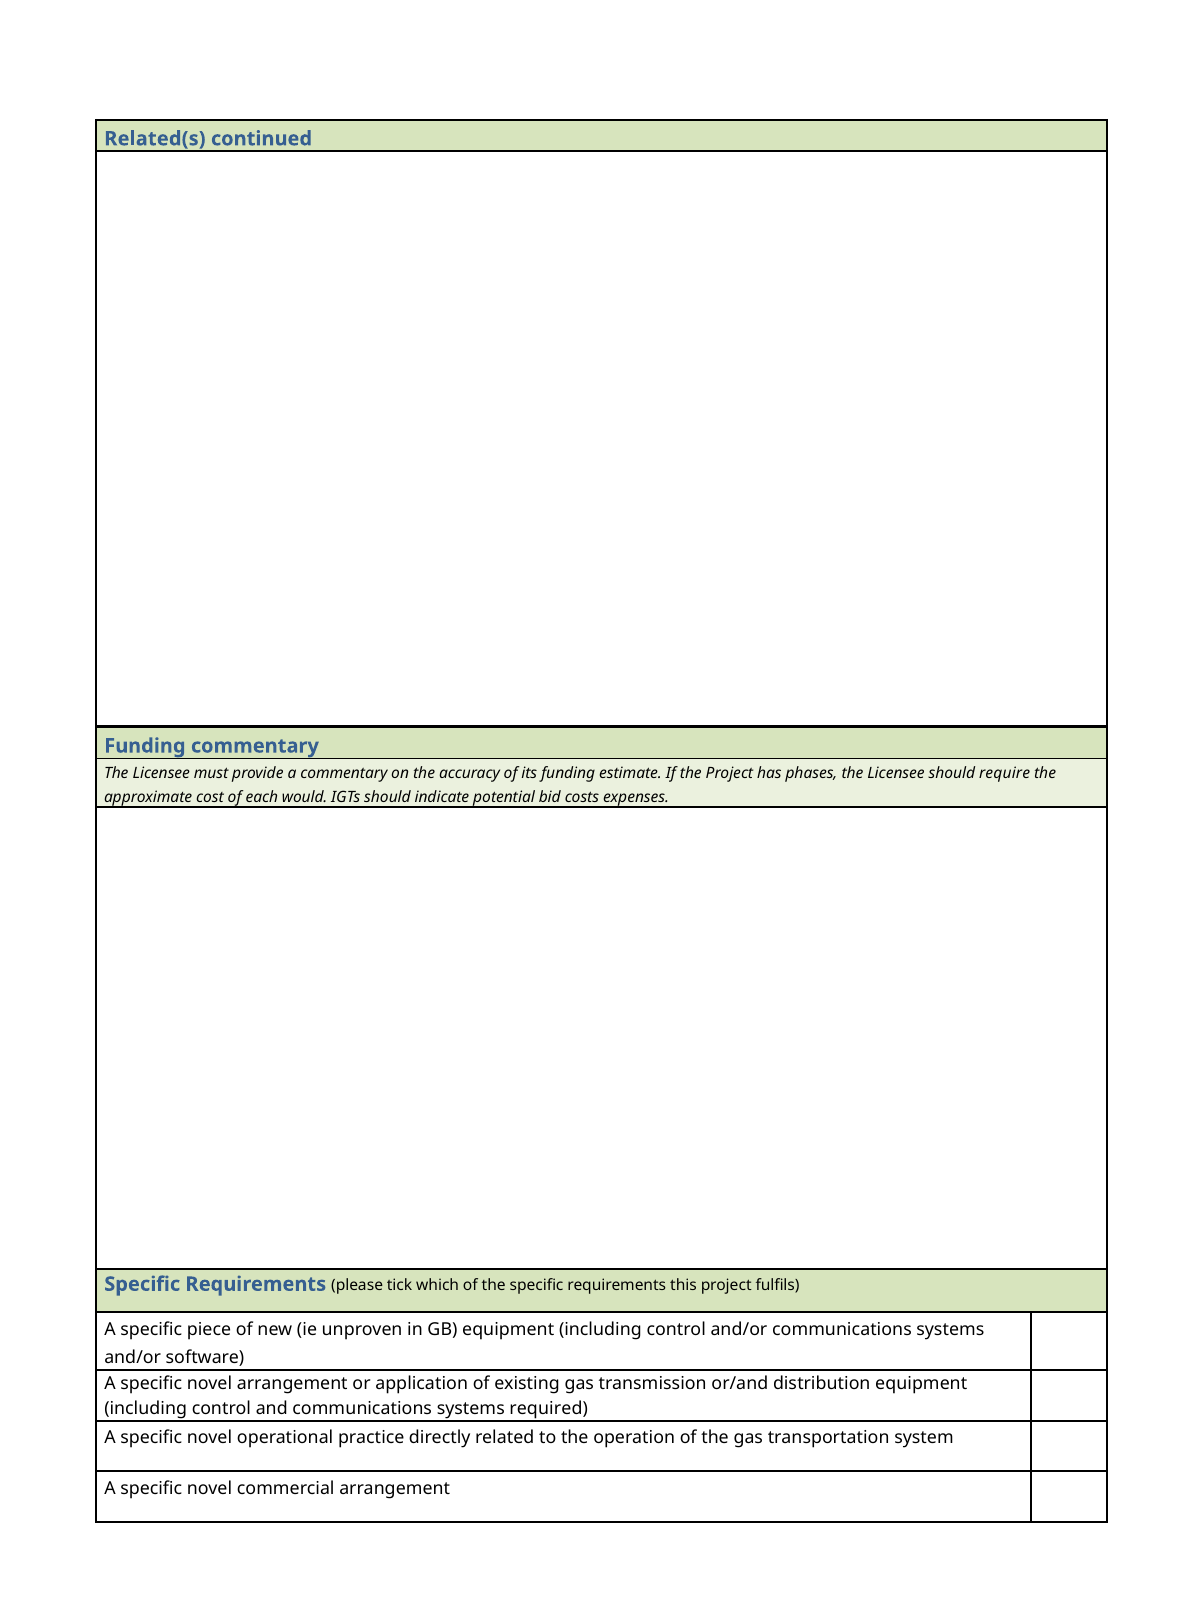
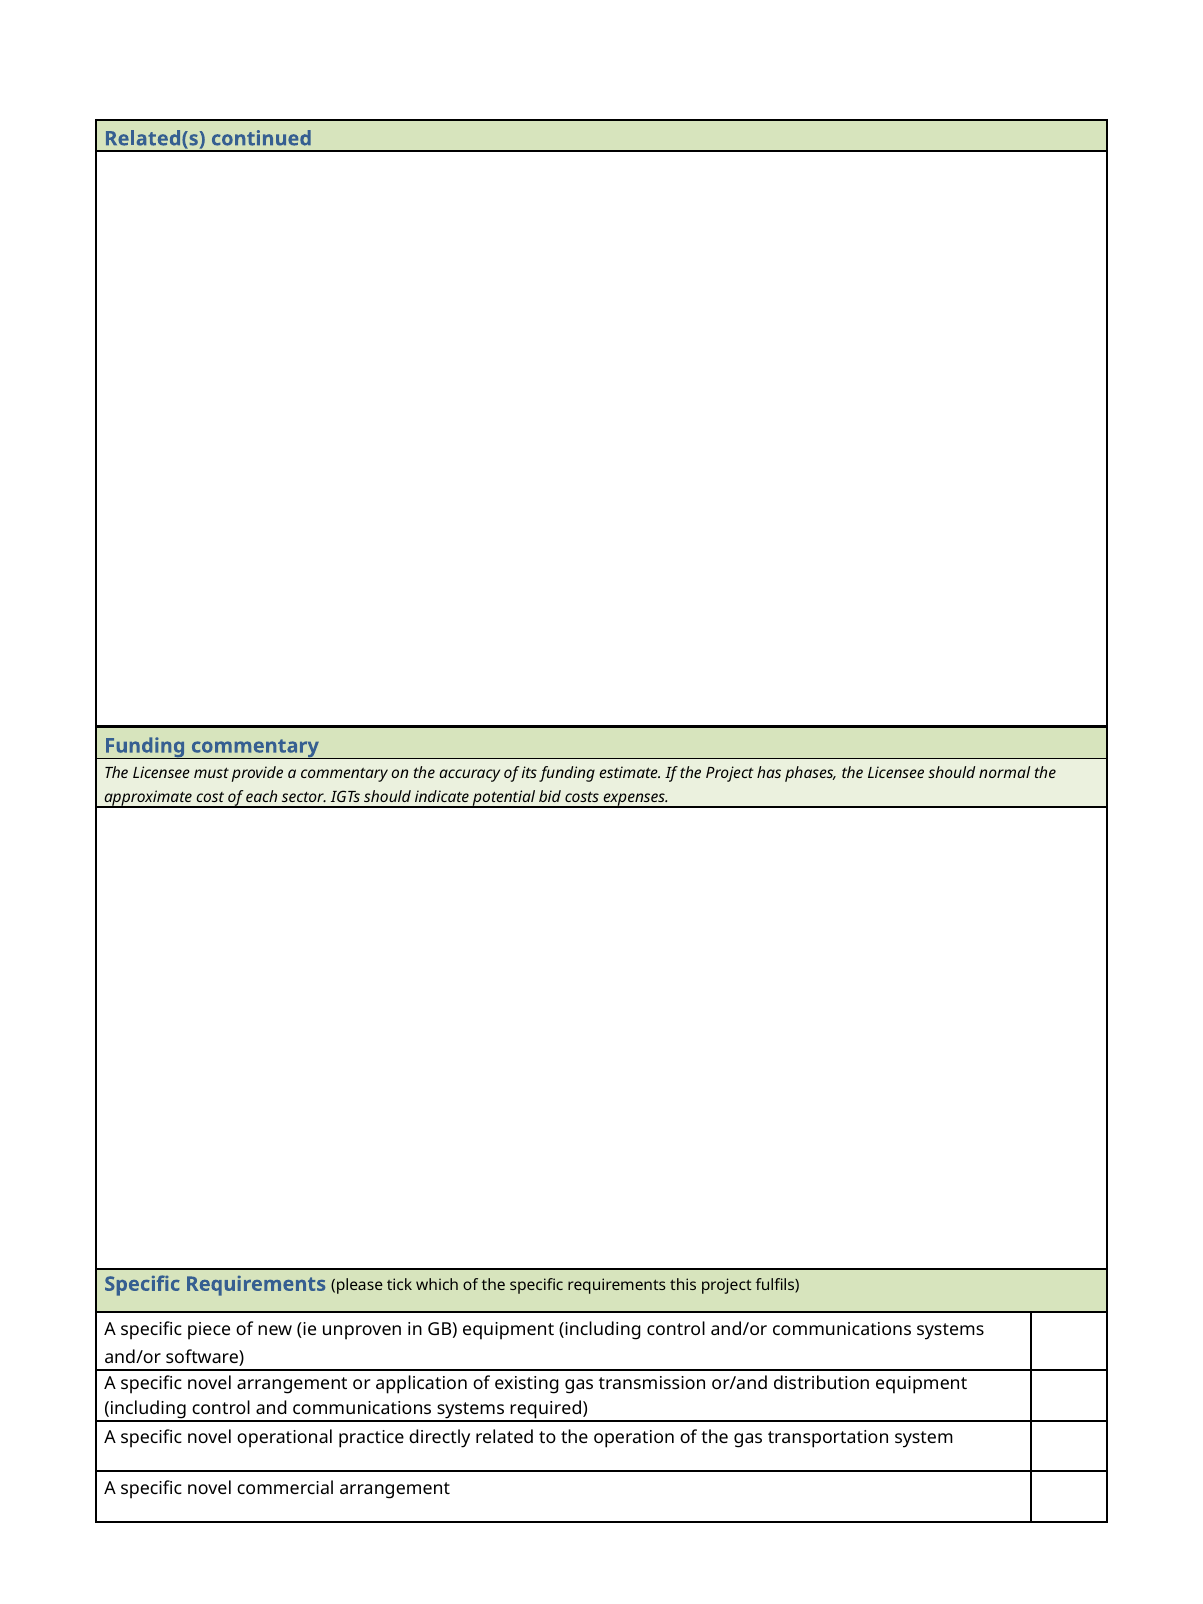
require: require -> normal (1005, 773)
would: would -> sector (305, 797)
